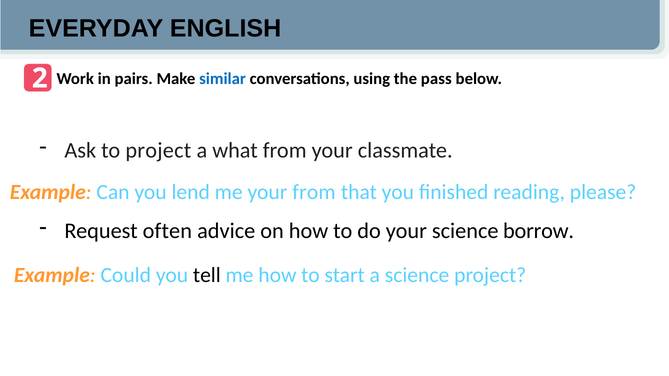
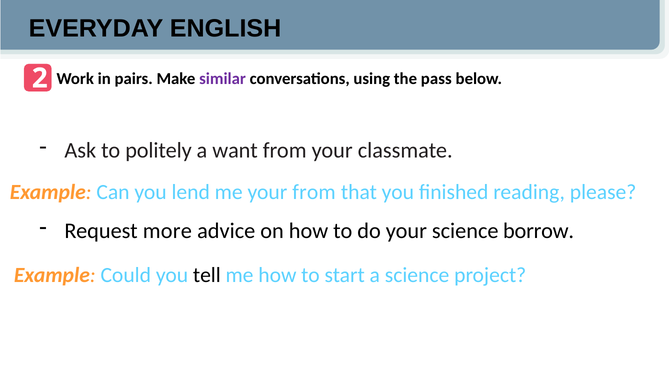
similar colour: blue -> purple (223, 79)
to project: project -> politely (158, 151)
what: what -> want (235, 151)
often: often -> more (167, 231)
